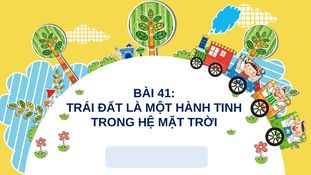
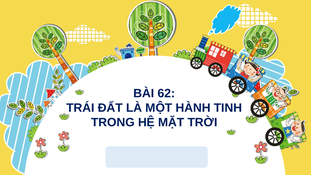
41: 41 -> 62 (166, 93)
